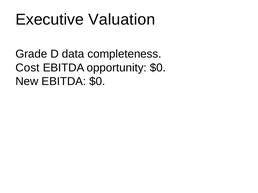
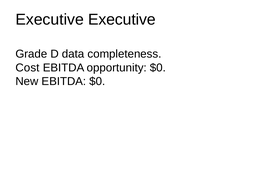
Executive Valuation: Valuation -> Executive (122, 20)
